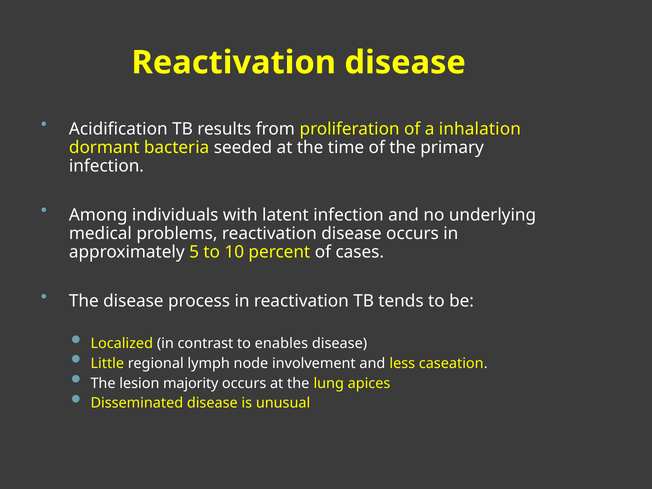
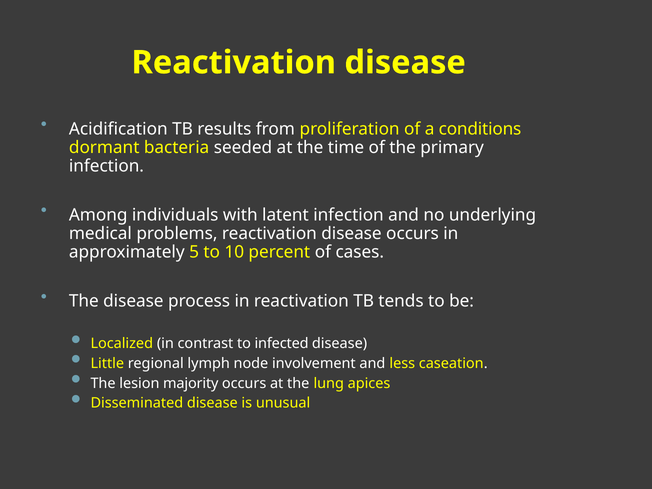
inhalation: inhalation -> conditions (480, 129)
enables: enables -> infected (282, 344)
